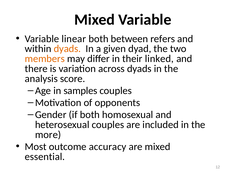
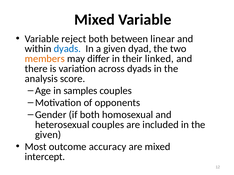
linear: linear -> reject (74, 39)
refers: refers -> linear (163, 39)
dyads colour: orange -> blue (67, 49)
more: more -> given (48, 135)
essential: essential -> intercept (45, 157)
